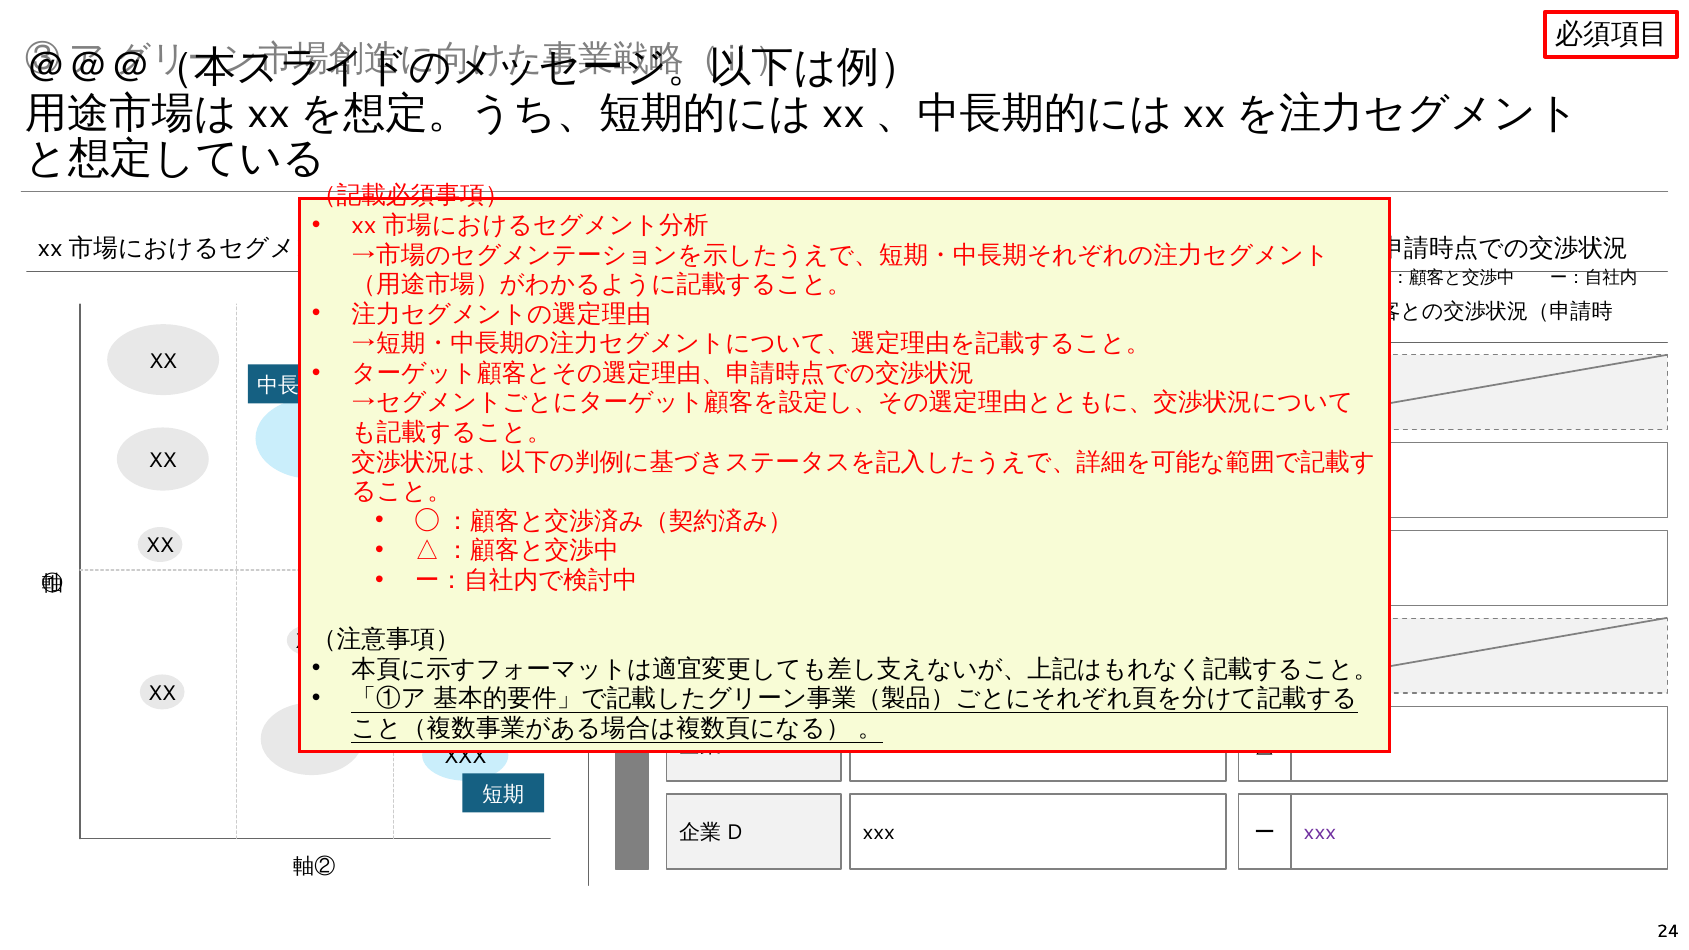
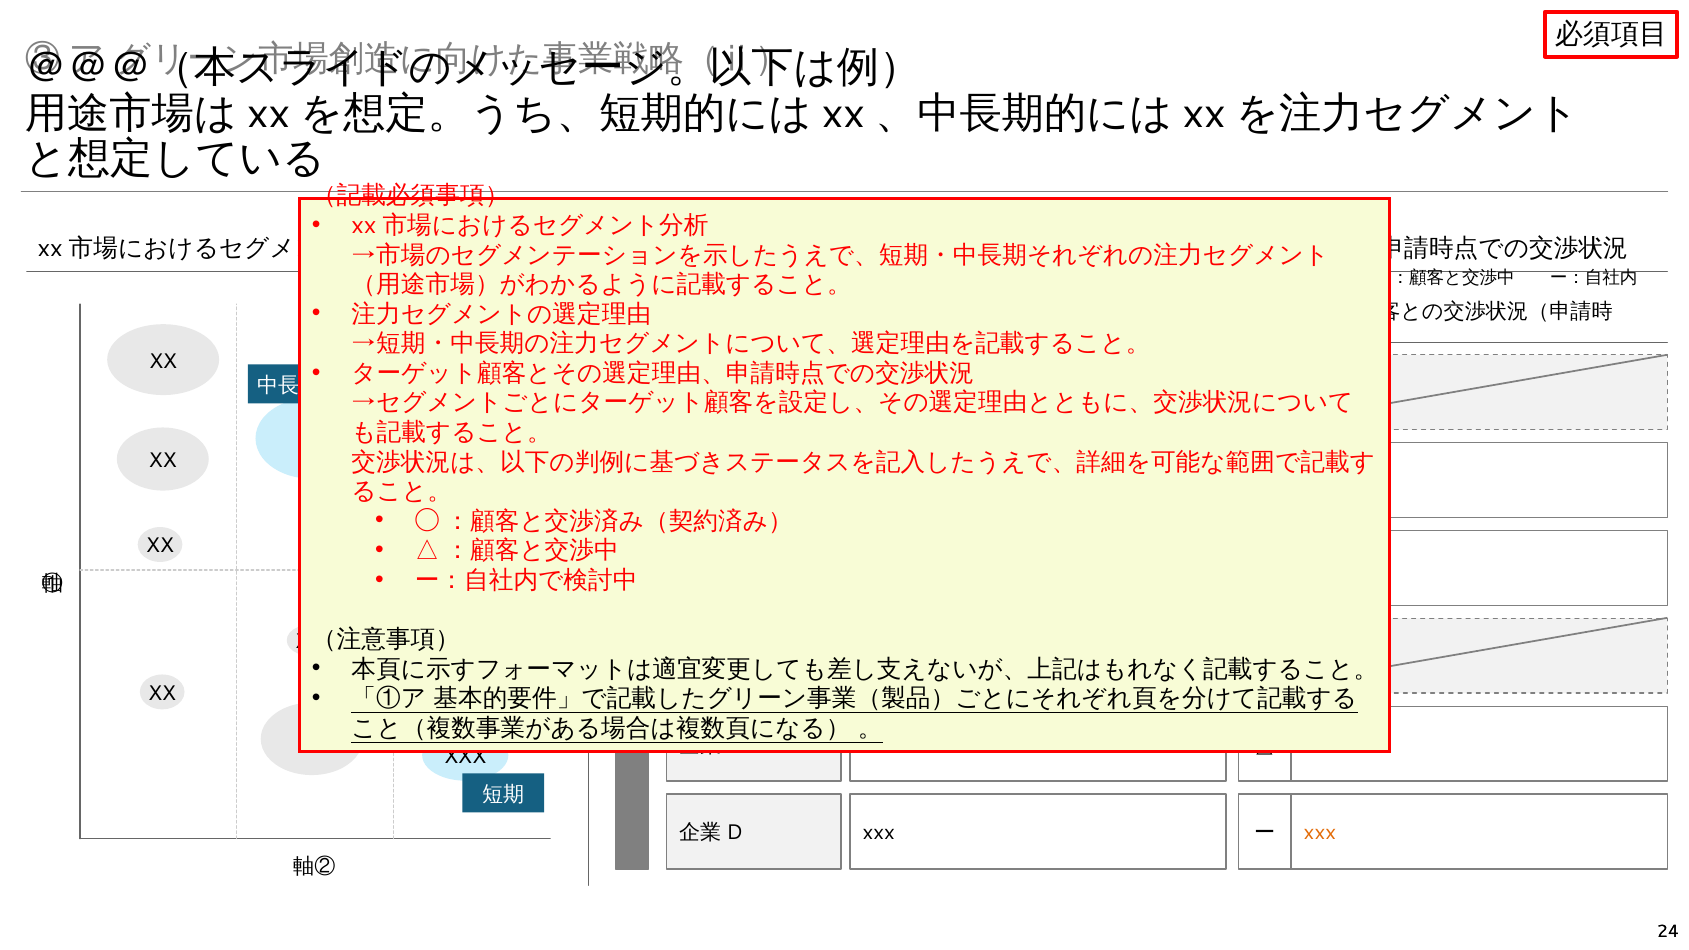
xxx colour: purple -> orange (1320, 833)
